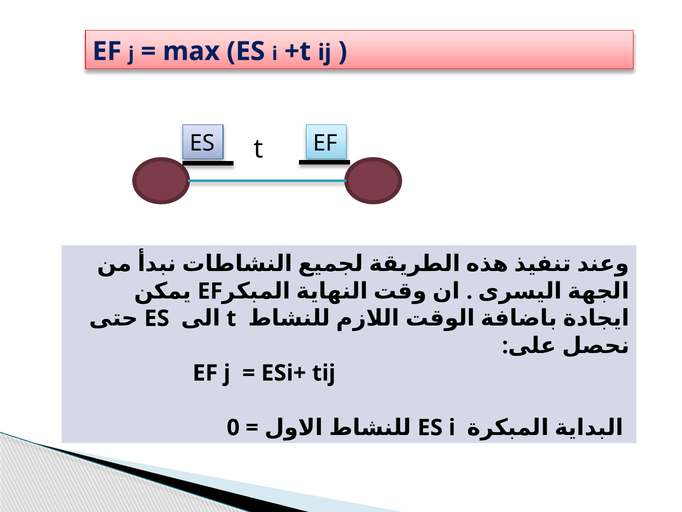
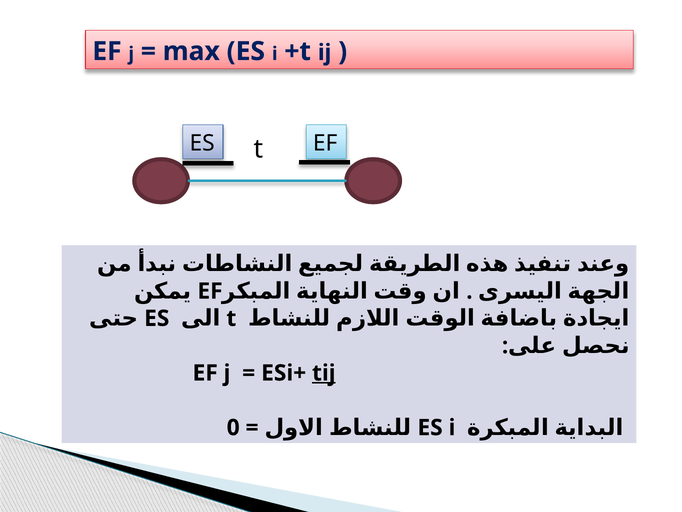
tij underline: none -> present (324, 373)
